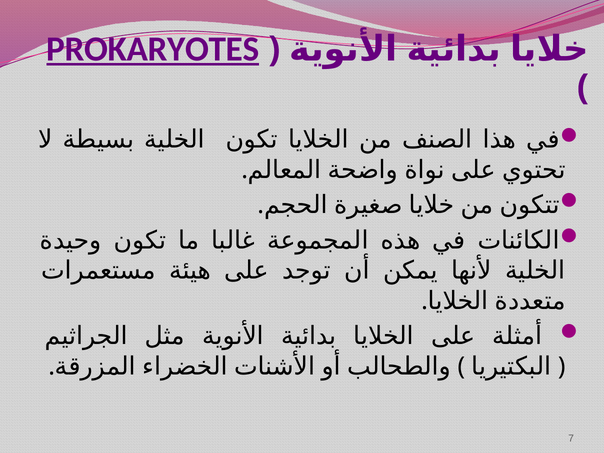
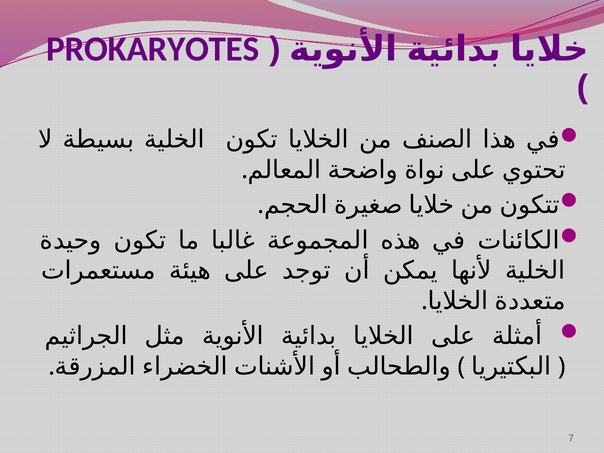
PROKARYOTES underline: present -> none (153, 49)
